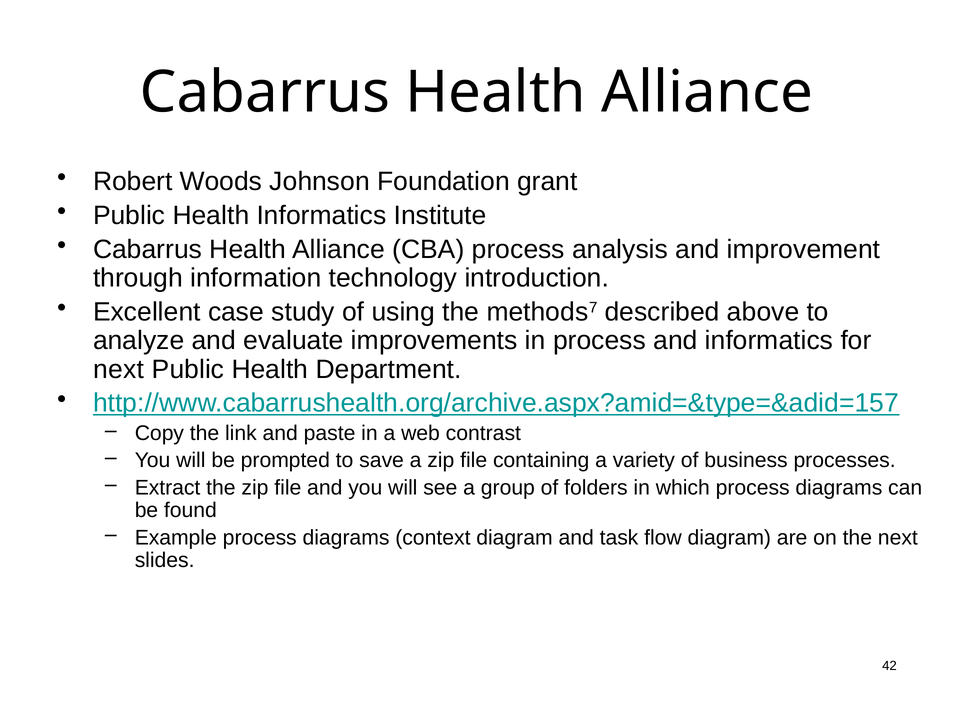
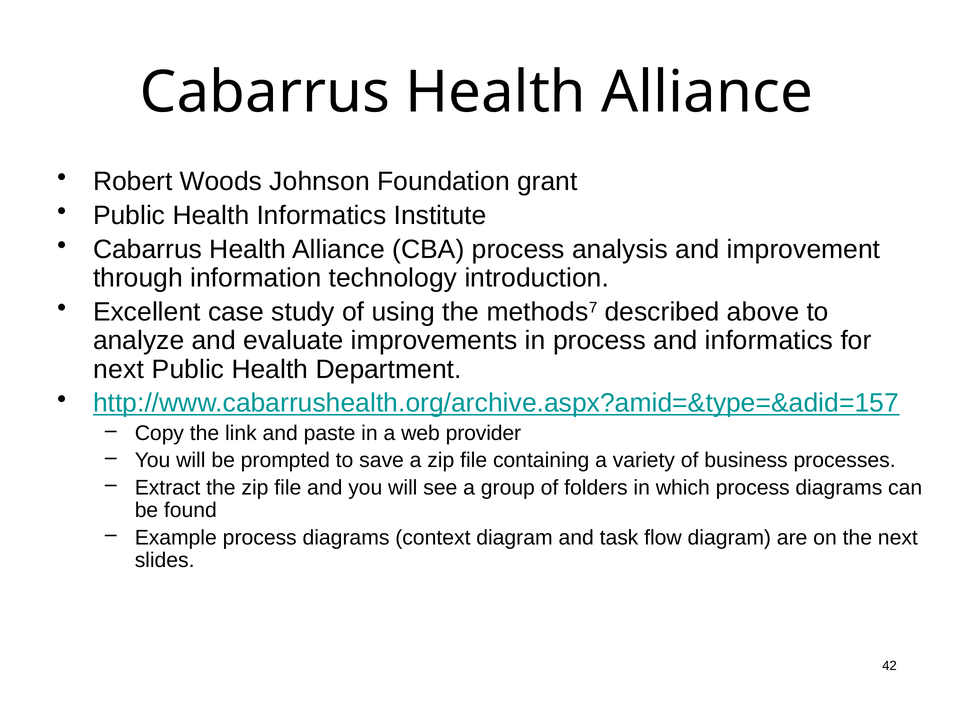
contrast: contrast -> provider (483, 433)
